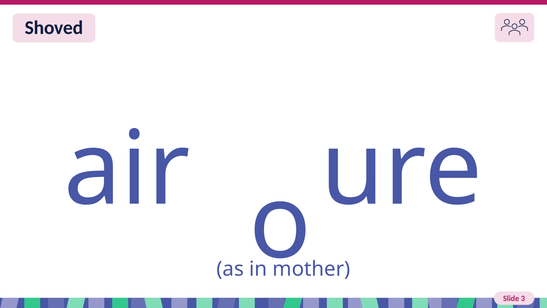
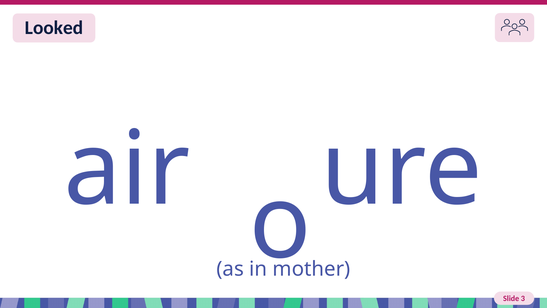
Shoved: Shoved -> Looked (54, 28)
